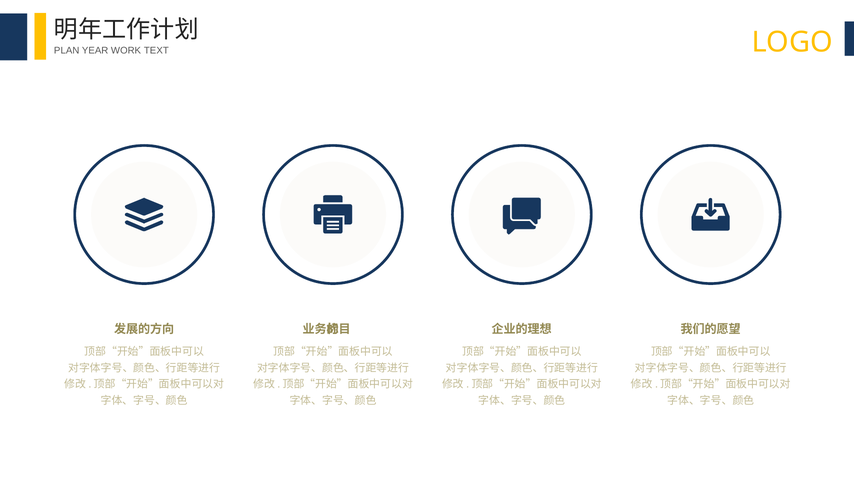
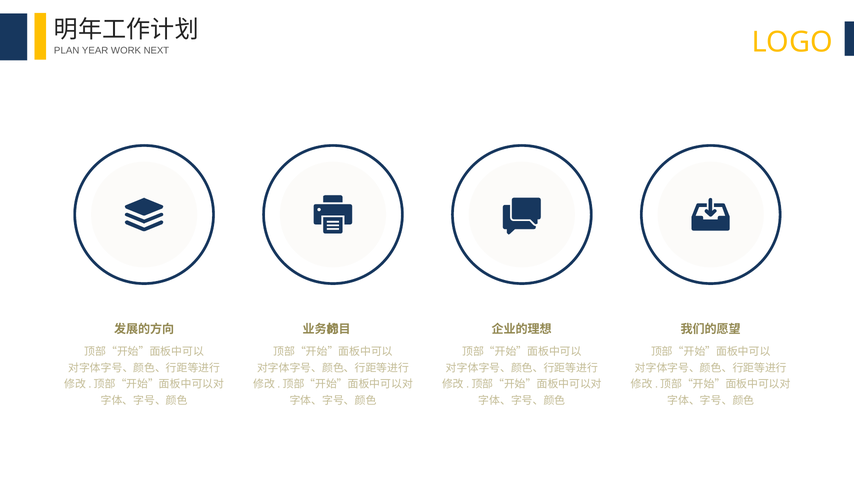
TEXT: TEXT -> NEXT (156, 51)
